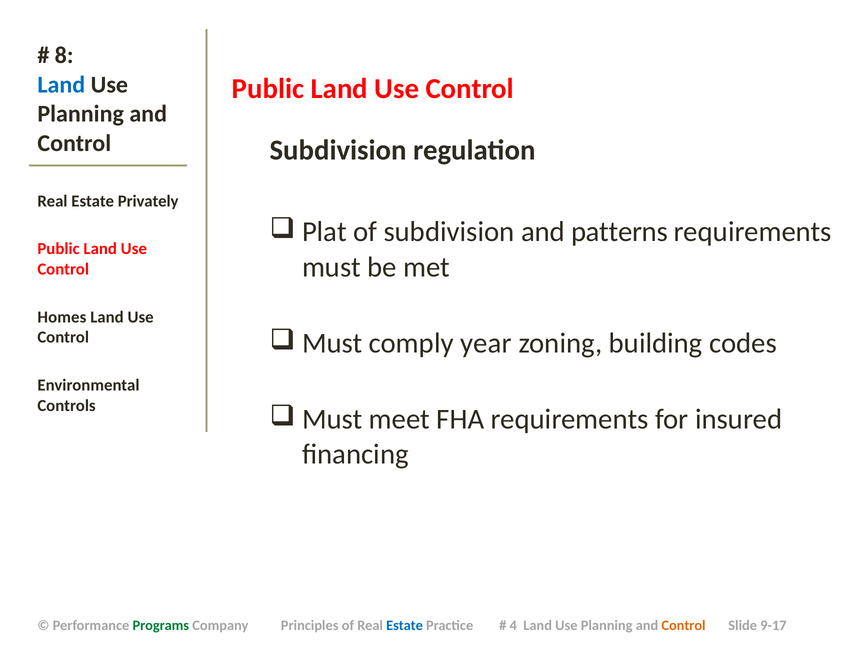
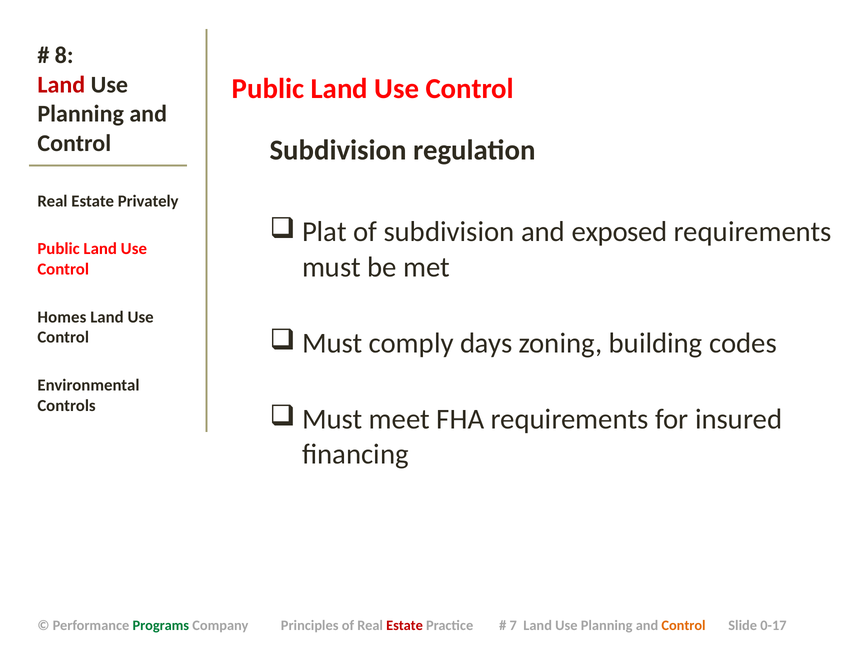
Land colour: blue -> red (61, 85)
patterns: patterns -> exposed (620, 232)
year: year -> days (486, 343)
Estate colour: blue -> red (405, 625)
4: 4 -> 7 (513, 625)
9-17: 9-17 -> 0-17 (773, 625)
